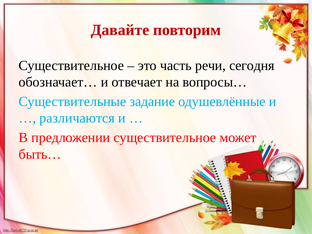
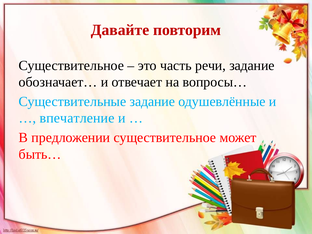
речи сегодня: сегодня -> задание (252, 65)
различаются: различаются -> впечатление (77, 118)
